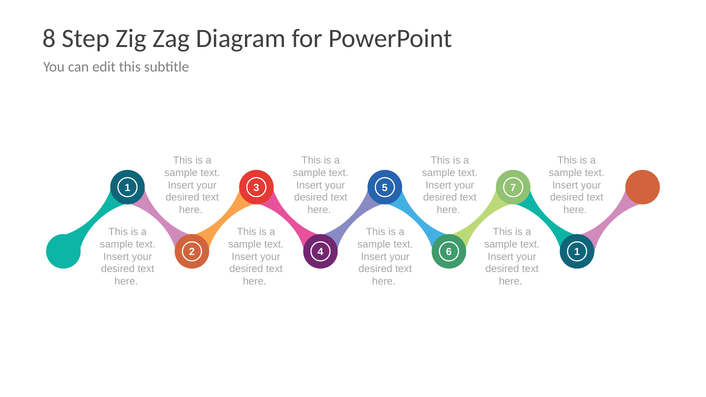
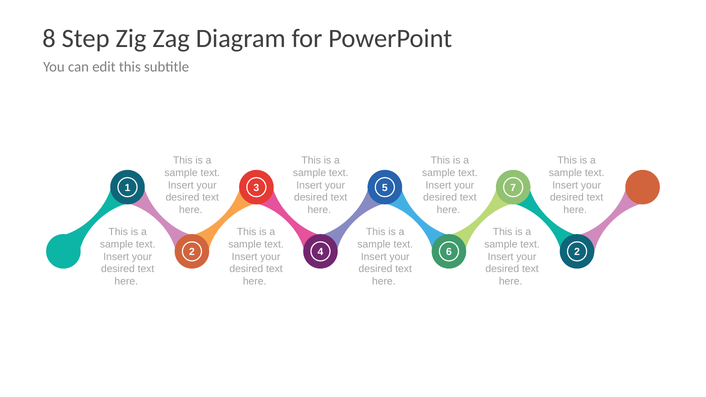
6 1: 1 -> 2 (577, 252)
